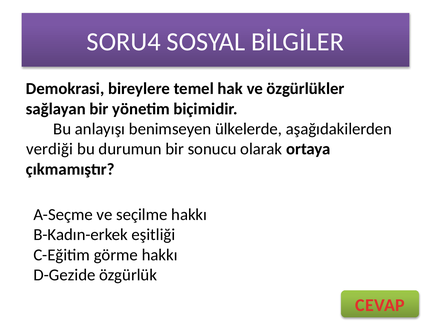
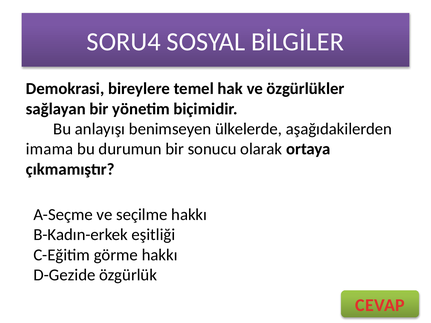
verdiği: verdiği -> imama (50, 149)
